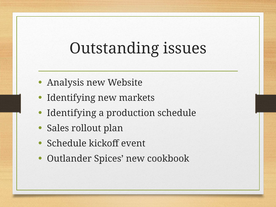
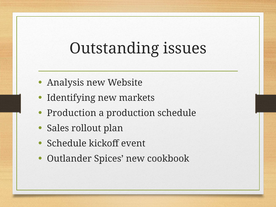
Identifying: Identifying -> Production (72, 113)
